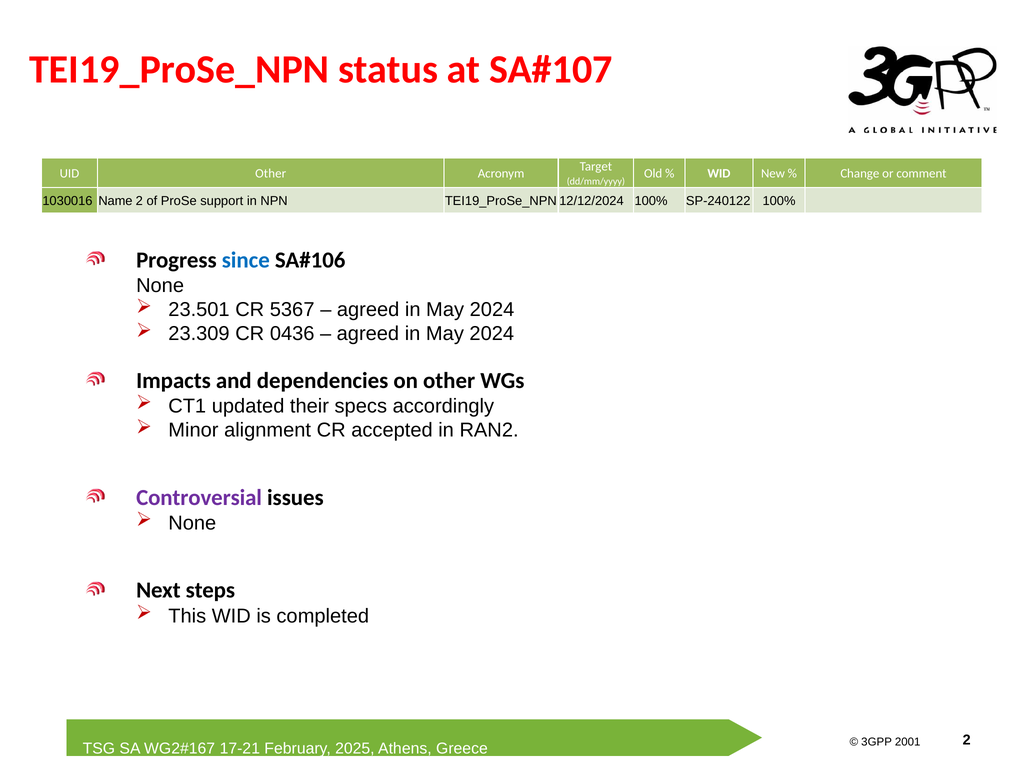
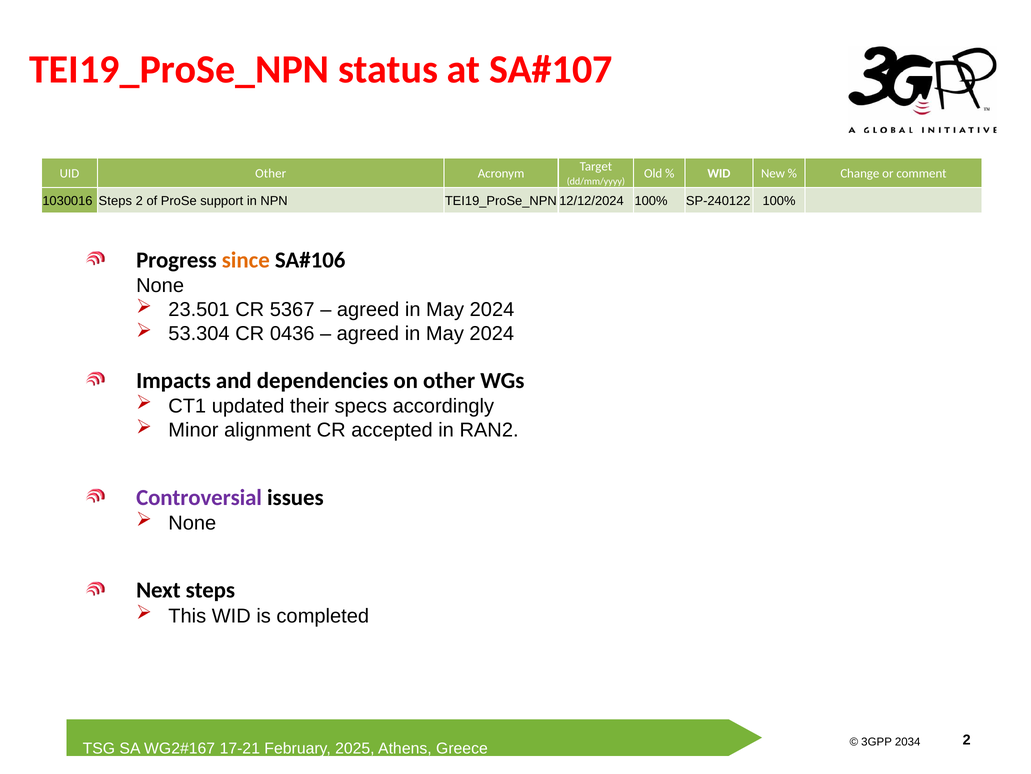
1030016 Name: Name -> Steps (115, 201)
since colour: blue -> orange (246, 260)
23.309: 23.309 -> 53.304 (199, 334)
2001: 2001 -> 2034 (908, 741)
